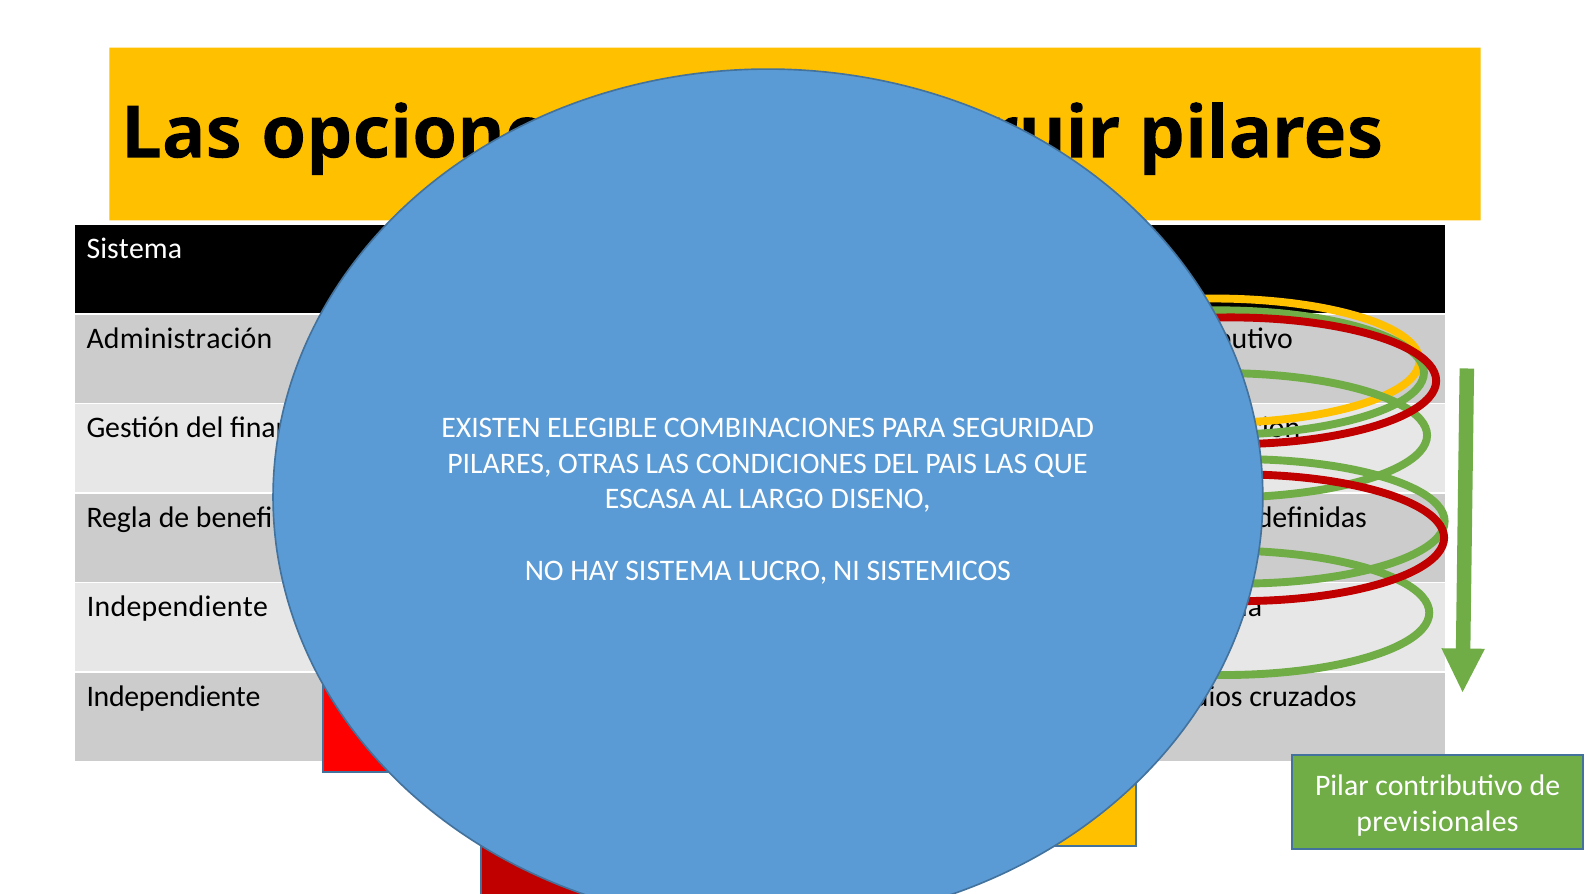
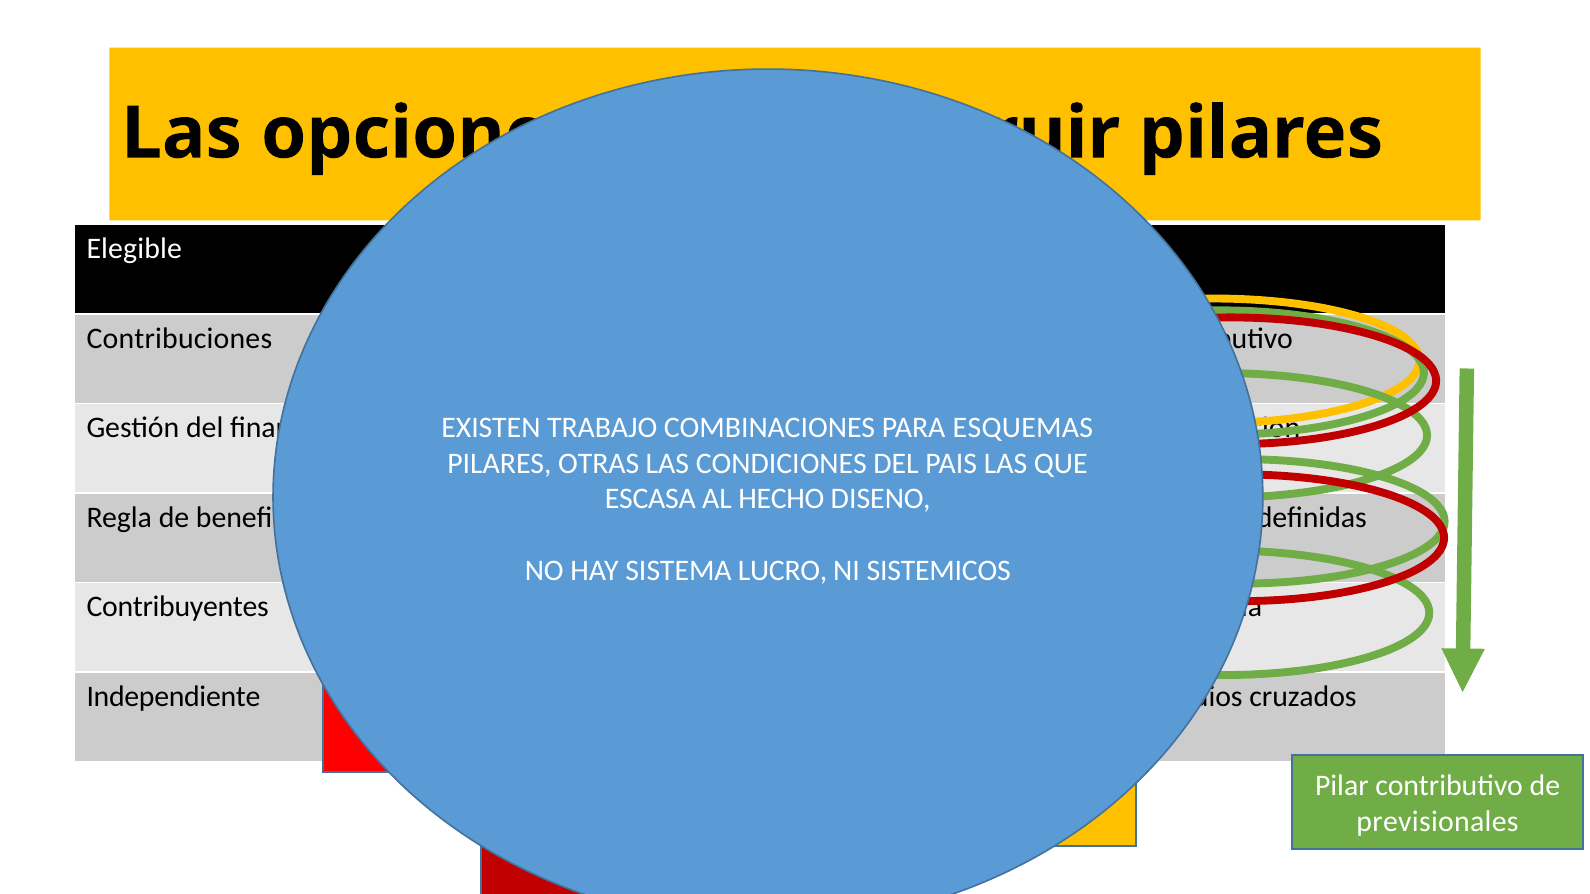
Sistema: Sistema -> Elegible (134, 249)
Administración: Administración -> Contribuciones (179, 339)
ELEGIBLE: ELEGIBLE -> TRABAJO (602, 428)
SEGURIDAD: SEGURIDAD -> ESQUEMAS (1023, 428)
LARGO: LARGO -> HECHO (781, 499)
Independiente: Independiente -> Contribuyentes (178, 607)
